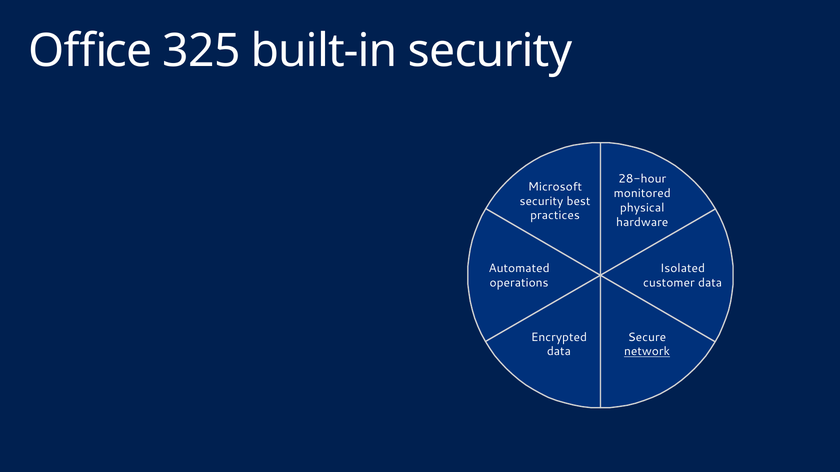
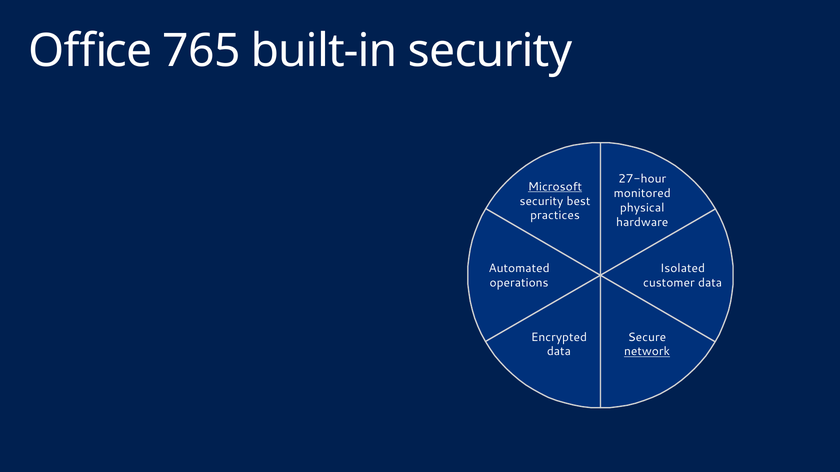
325: 325 -> 765 (202, 51)
28-hour: 28-hour -> 27-hour (642, 179)
Microsoft underline: none -> present (555, 187)
